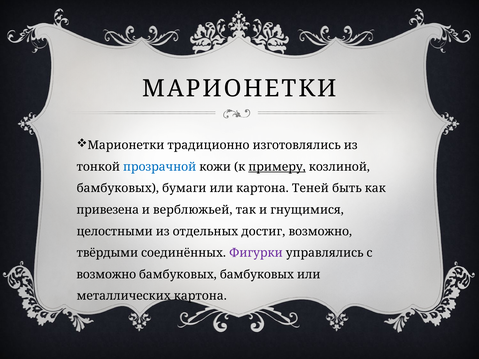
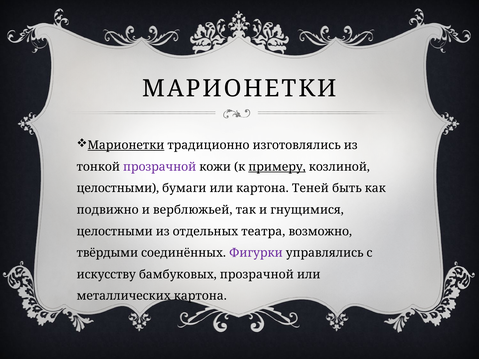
Марионетки underline: none -> present (126, 145)
прозрачной colour: blue -> purple (160, 167)
бамбуковых: бамбуковых -> целостными (118, 188)
привезена: привезена -> подвижно (108, 210)
достиг: достиг -> театра (263, 232)
возможно: возможно -> искусству (106, 275)
бамбуковых бамбуковых: бамбуковых -> прозрачной (257, 275)
